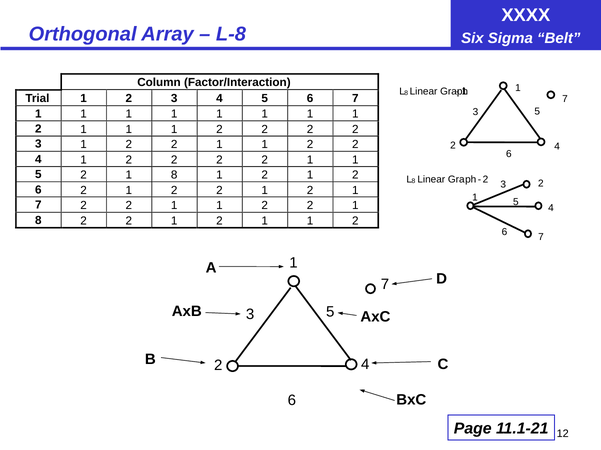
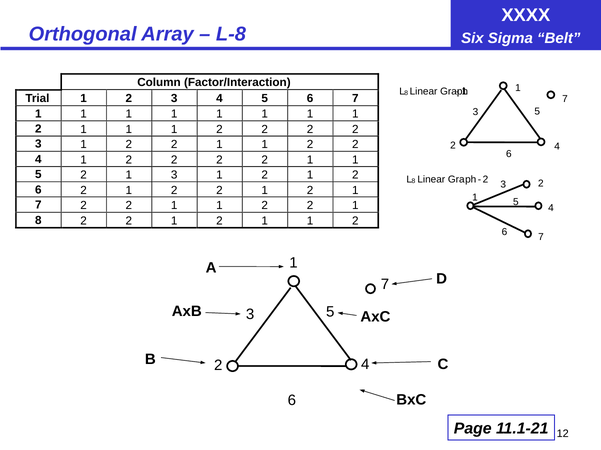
5 2 1 8: 8 -> 3 (174, 175)
